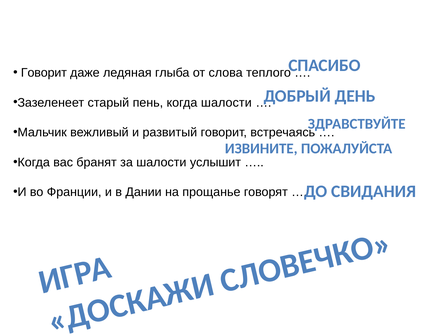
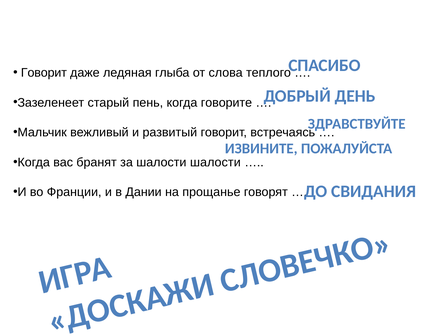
когда шалости: шалости -> говорите (226, 103)
шалости услышит: услышит -> шалости (215, 162)
